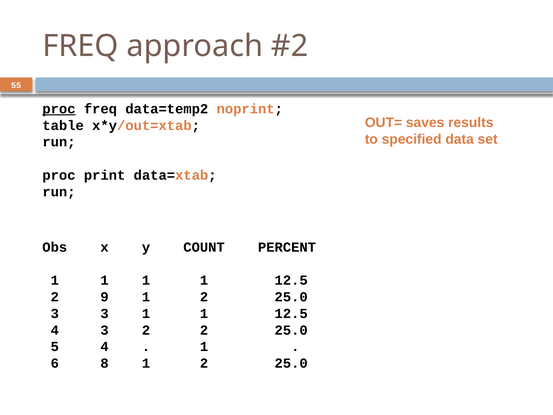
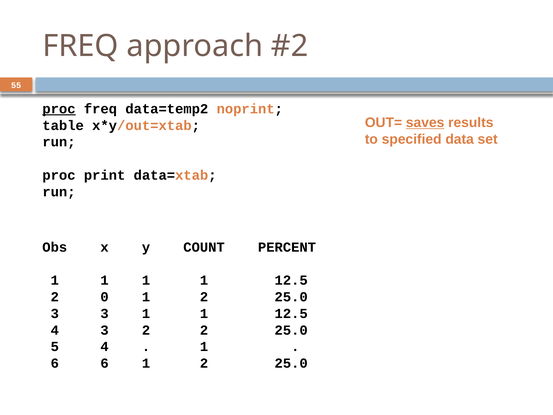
saves underline: none -> present (425, 123)
9: 9 -> 0 (105, 297)
6 8: 8 -> 6 (105, 363)
